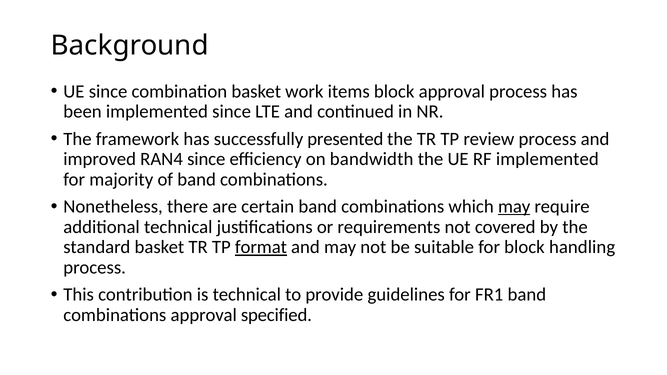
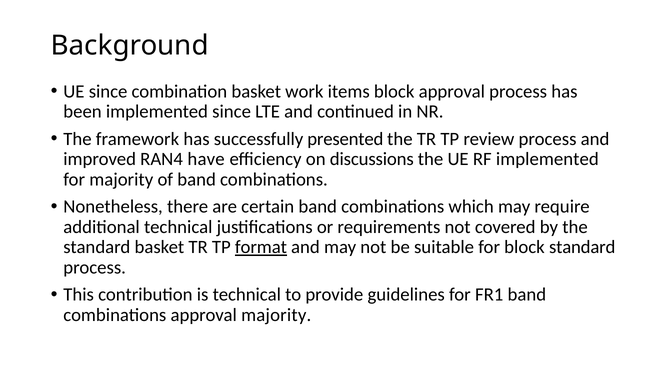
RAN4 since: since -> have (206, 159)
bandwidth: bandwidth -> discussions (372, 159)
may underline: present -> none (514, 207)
block handling: handling -> standard (582, 247)
approval specified: specified -> majority (276, 315)
